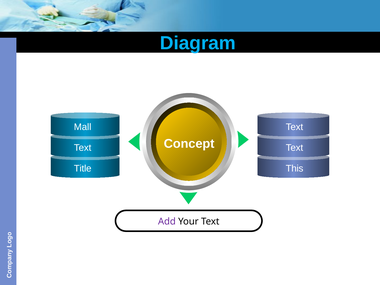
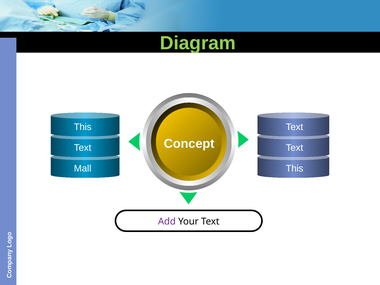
Diagram colour: light blue -> light green (198, 43)
Mall: Mall -> This (83, 127)
Title: Title -> Mall (83, 168)
